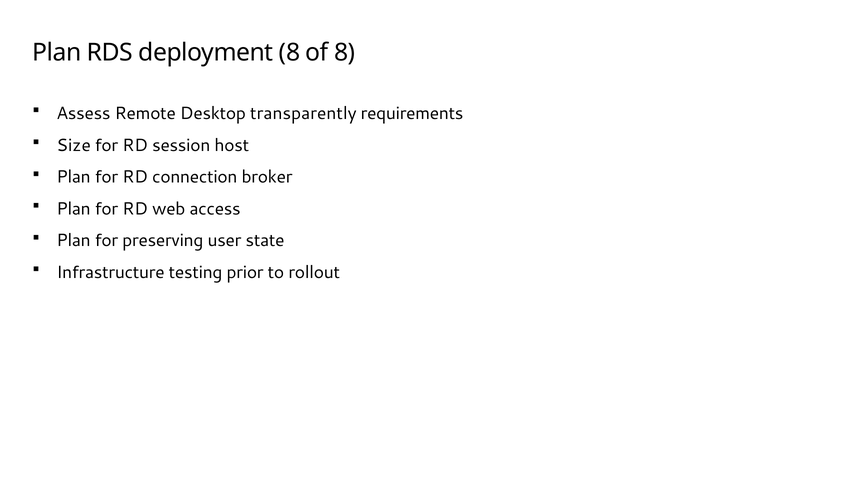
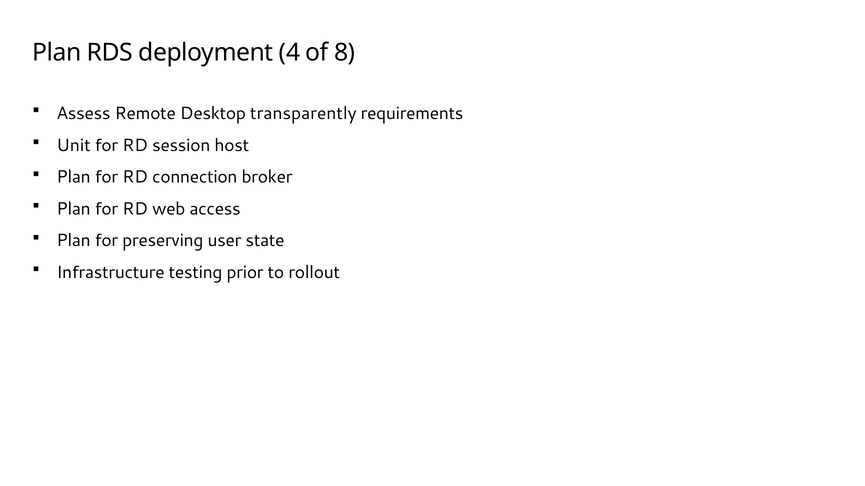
deployment 8: 8 -> 4 (290, 53)
Size: Size -> Unit (74, 145)
